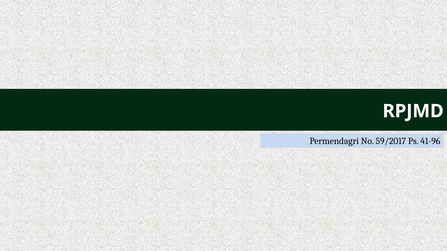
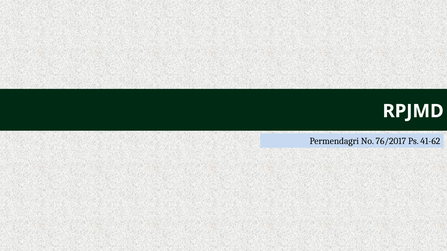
59/2017: 59/2017 -> 76/2017 (391, 141)
41-96: 41-96 -> 41-62 (430, 141)
